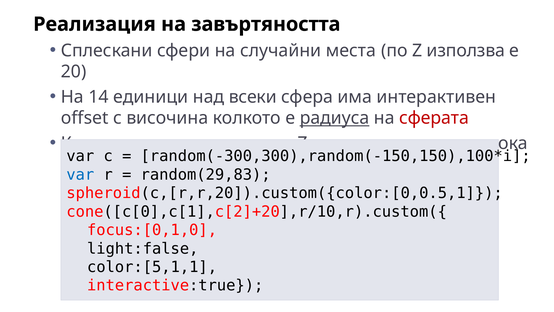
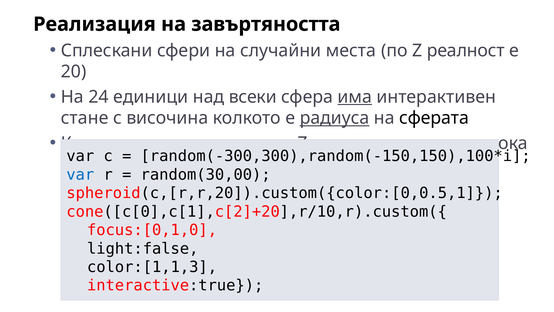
използва: използва -> реалност (466, 50)
14: 14 -> 24 (99, 97)
има underline: none -> present (355, 97)
offset: offset -> стане (85, 118)
сферата colour: red -> black (434, 118)
random(29,83: random(29,83 -> random(30,00 (206, 174)
color:[5,1,1: color:[5,1,1 -> color:[1,1,3 (152, 267)
